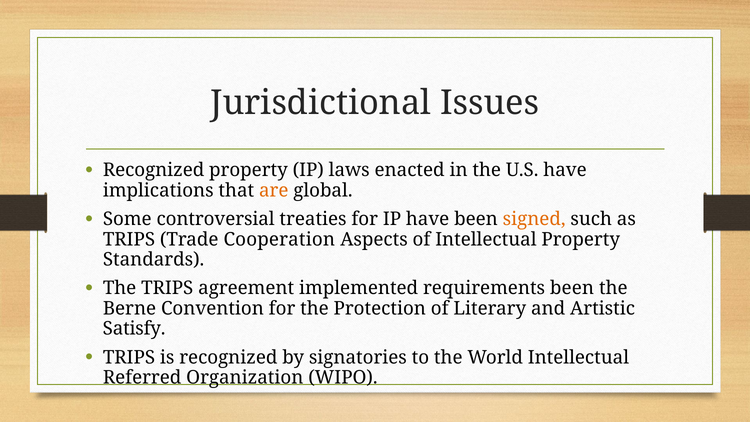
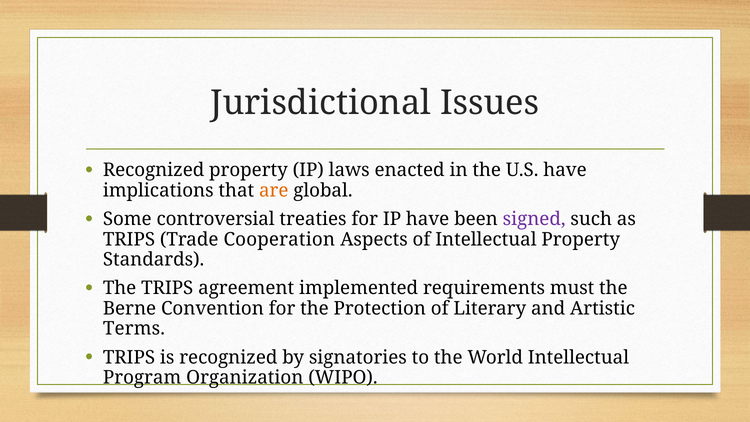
signed colour: orange -> purple (534, 219)
requirements been: been -> must (572, 288)
Satisfy: Satisfy -> Terms (134, 329)
Referred: Referred -> Program (142, 378)
